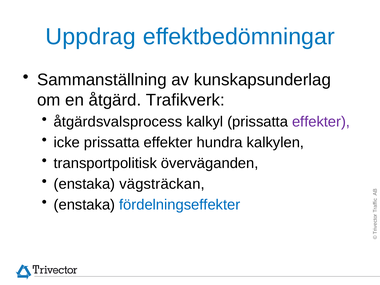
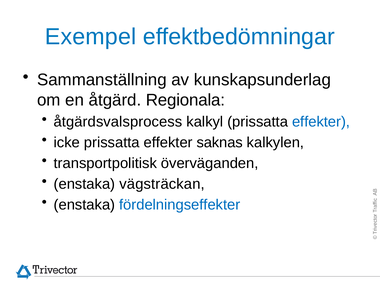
Uppdrag: Uppdrag -> Exempel (91, 37)
Trafikverk: Trafikverk -> Regionala (185, 100)
effekter colour: purple -> blue (321, 122)
hundra: hundra -> saknas (220, 143)
